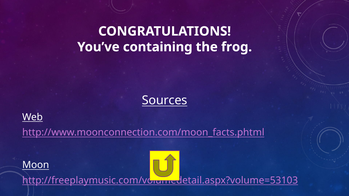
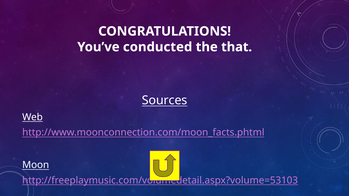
containing: containing -> conducted (158, 47)
frog: frog -> that (237, 47)
